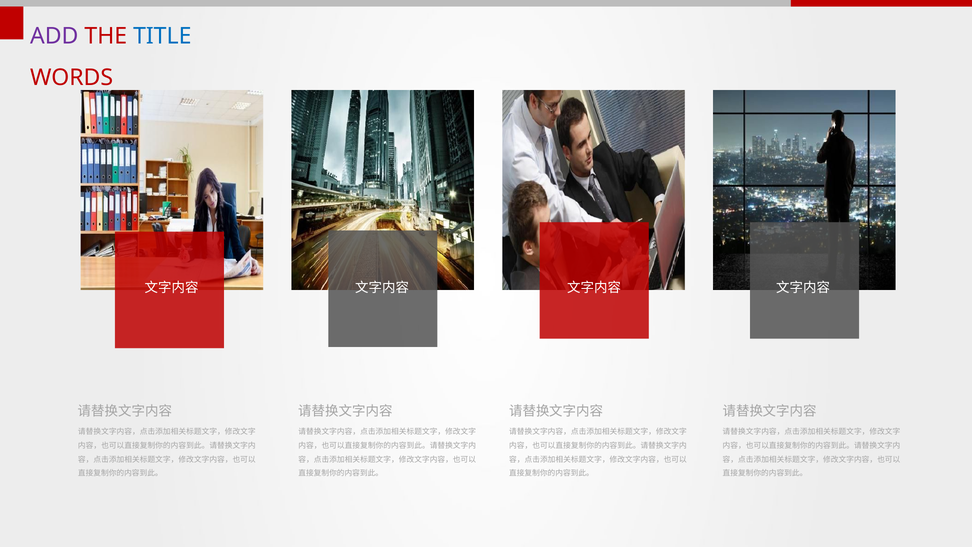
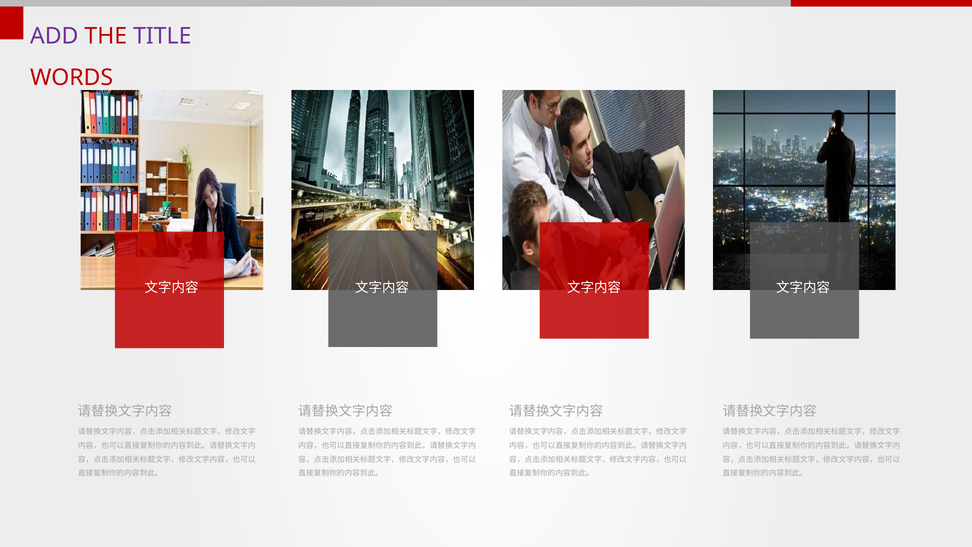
TITLE colour: blue -> purple (162, 36)
